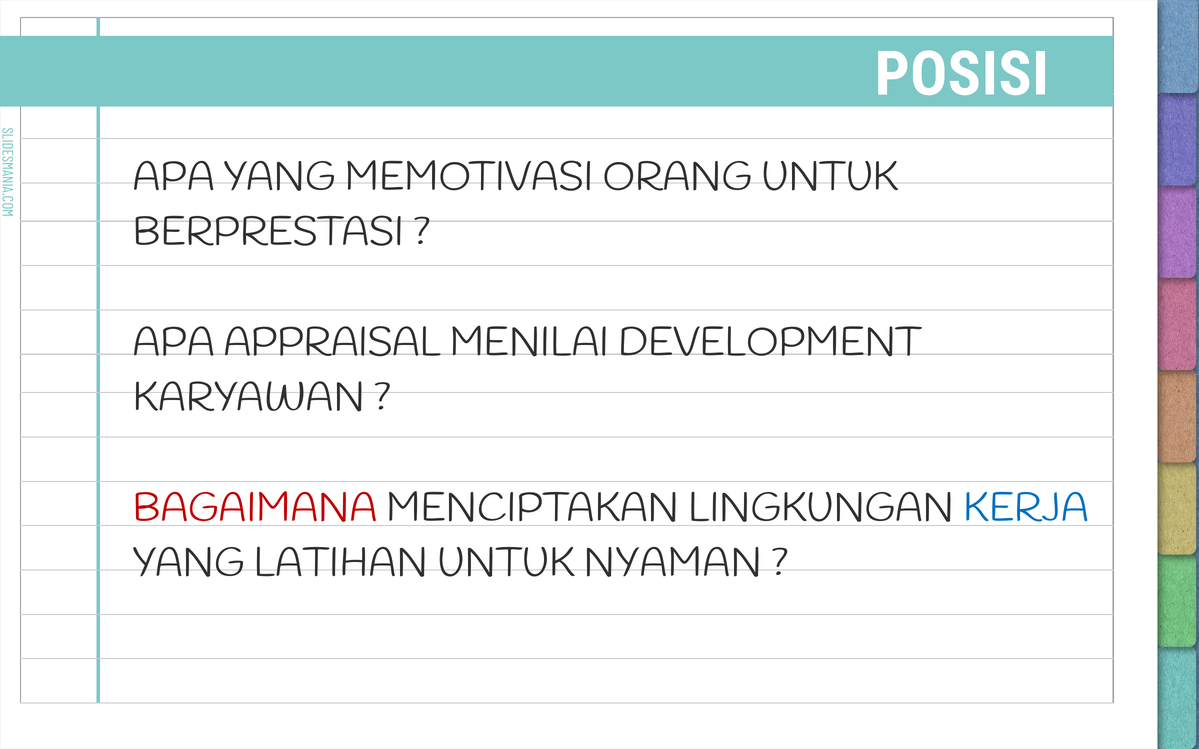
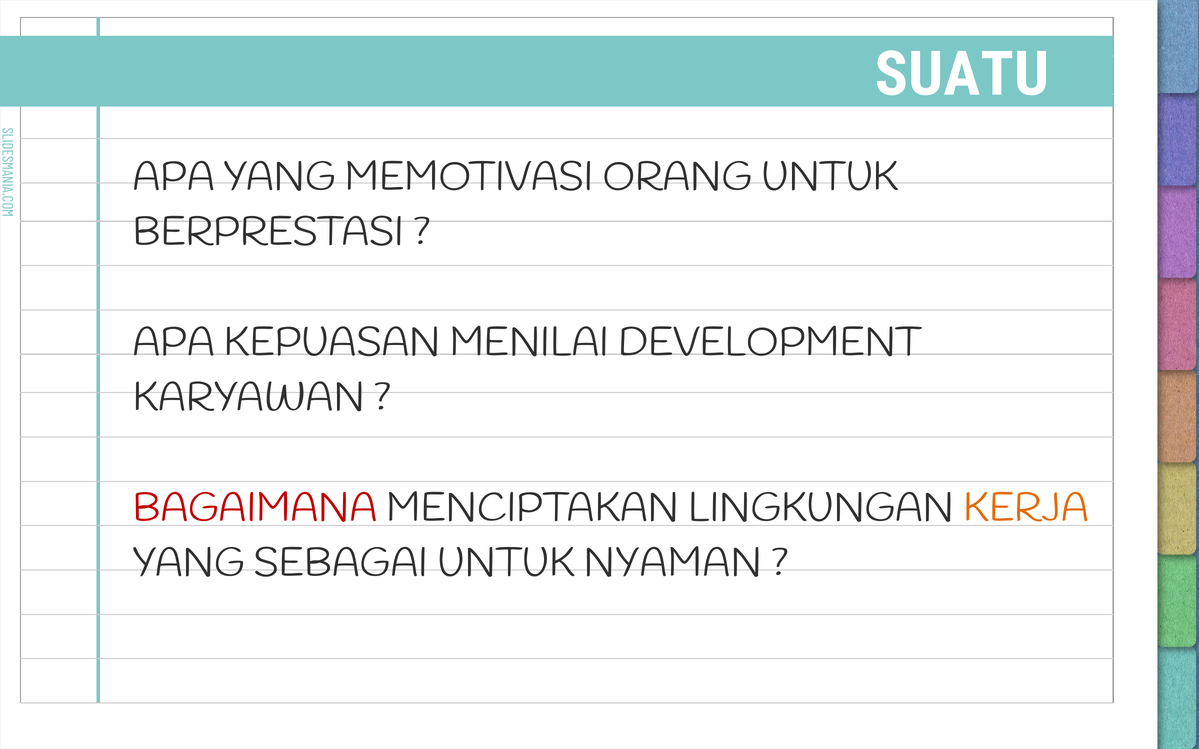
POSISI: POSISI -> SUATU (962, 74)
APPRAISAL: APPRAISAL -> KEPUASAN (332, 342)
KERJA colour: blue -> orange (1026, 508)
LATIHAN: LATIHAN -> SEBAGAI (341, 563)
